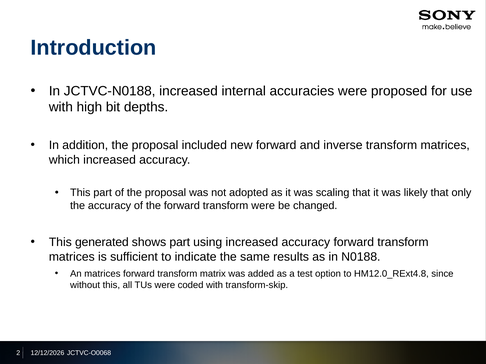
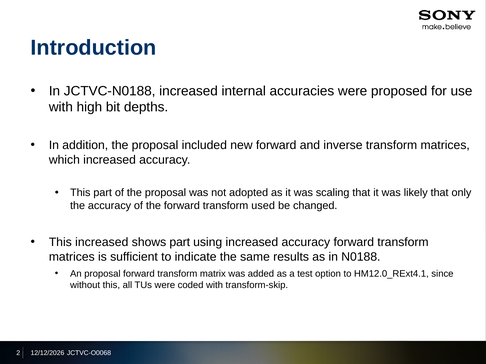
transform were: were -> used (263, 206)
This generated: generated -> increased (102, 243)
An matrices: matrices -> proposal (102, 274)
HM12.0_RExt4.8: HM12.0_RExt4.8 -> HM12.0_RExt4.1 (391, 274)
